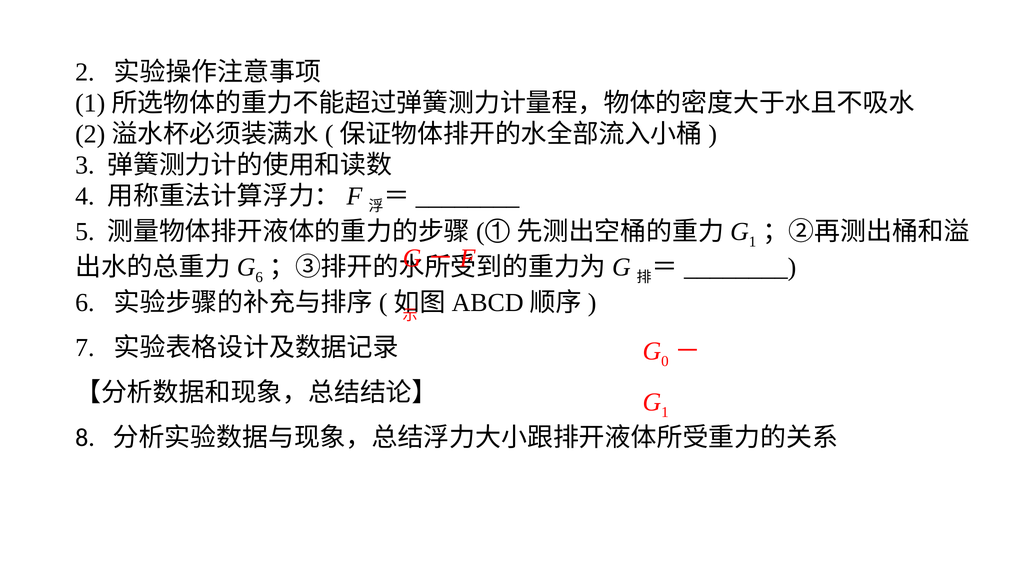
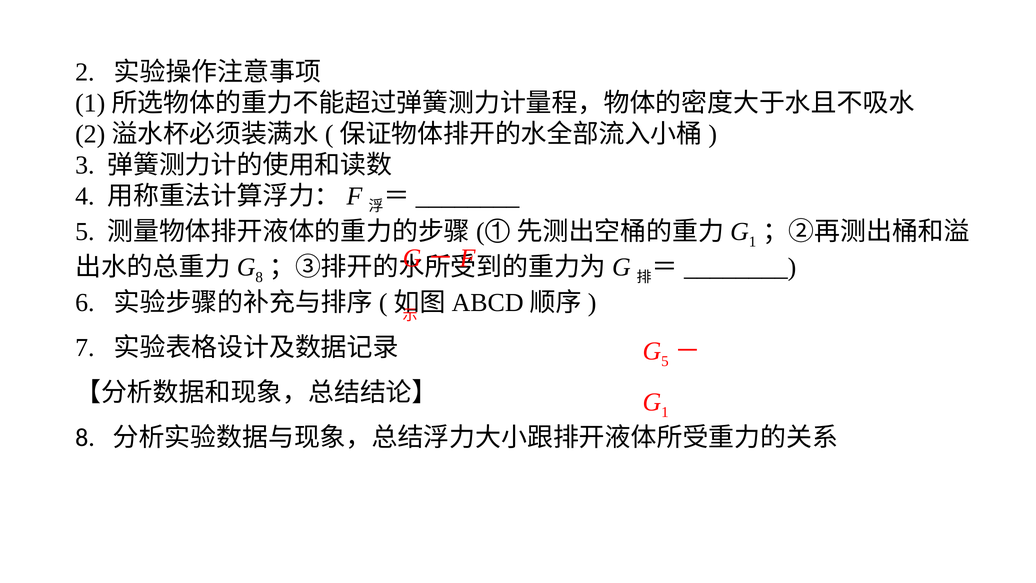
6: 6 -> 8 (259, 277)
0: 0 -> 5 (665, 361)
